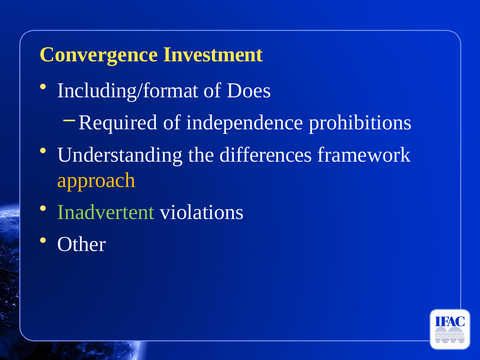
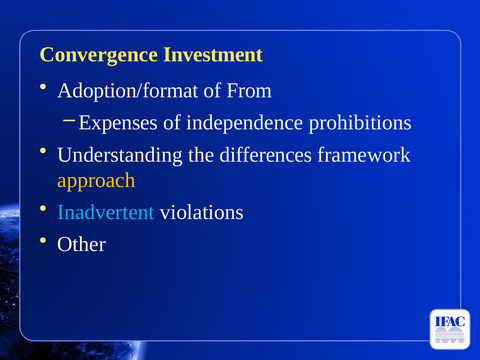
Including/format: Including/format -> Adoption/format (128, 91)
Does: Does -> From (249, 91)
Required: Required -> Expenses (118, 123)
Inadvertent colour: light green -> light blue (106, 212)
